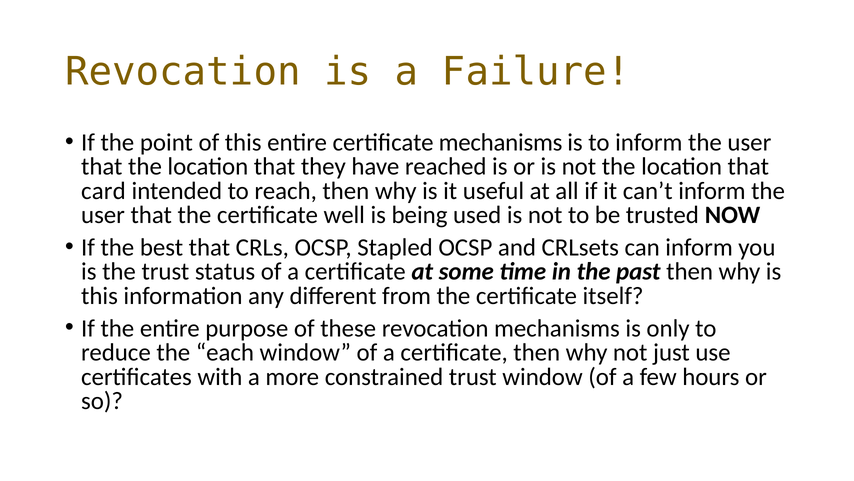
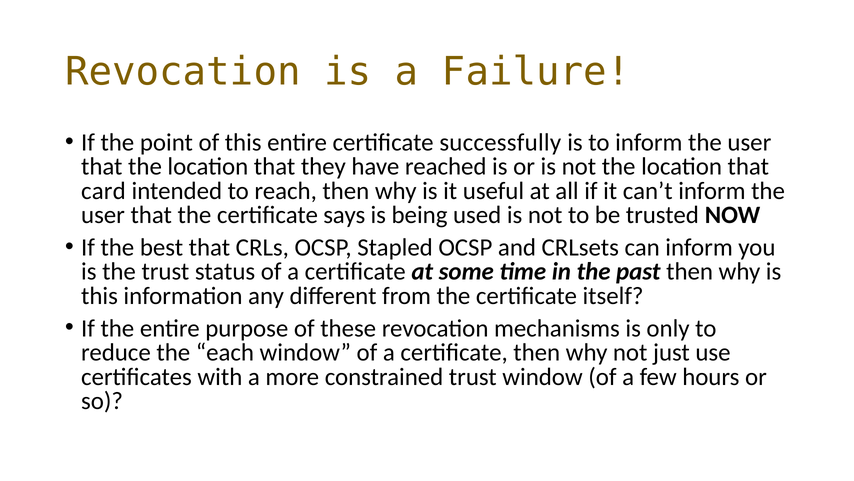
certificate mechanisms: mechanisms -> successfully (500, 142)
well: well -> says (344, 215)
